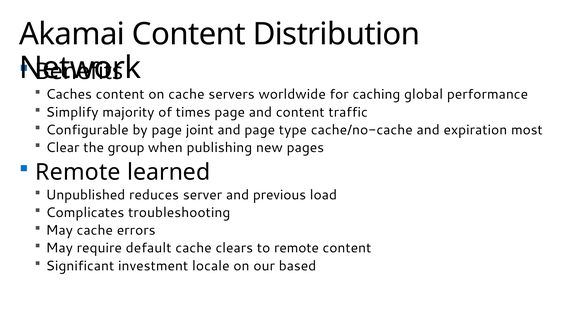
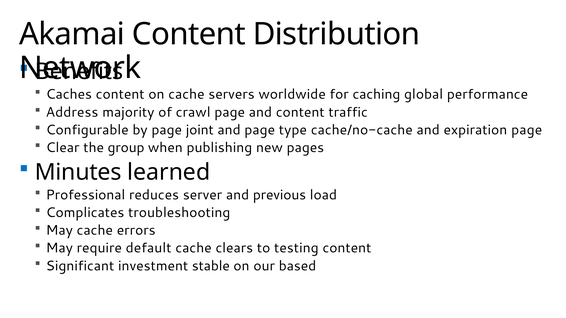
Simplify: Simplify -> Address (72, 112)
times: times -> crawl (193, 112)
expiration most: most -> page (527, 130)
Remote: Remote -> Minutes (78, 172)
Unpublished: Unpublished -> Professional (86, 195)
to remote: remote -> testing (296, 248)
locale: locale -> stable (211, 266)
